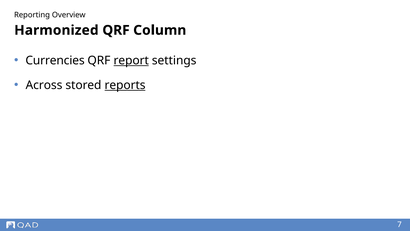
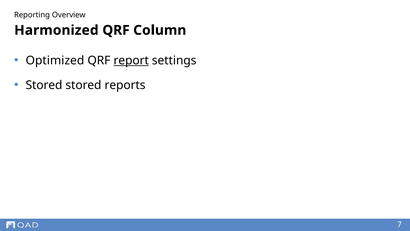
Currencies: Currencies -> Optimized (55, 61)
Across: Across -> Stored (44, 85)
reports underline: present -> none (125, 85)
